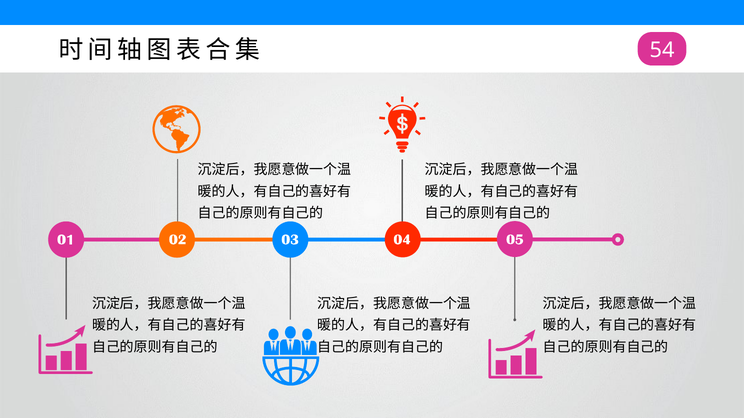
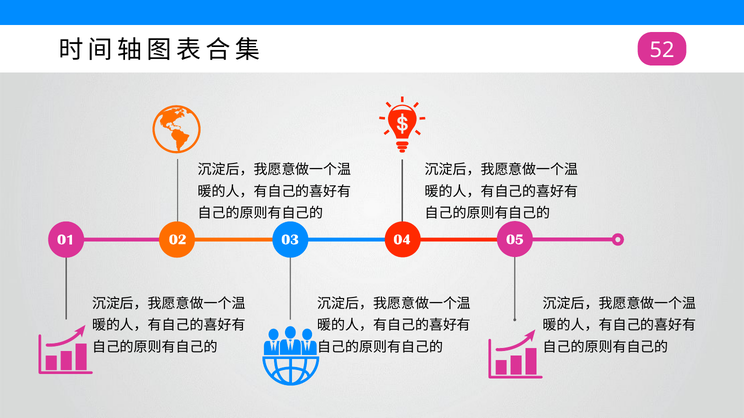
54: 54 -> 52 (662, 50)
